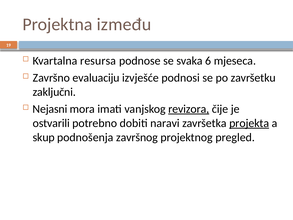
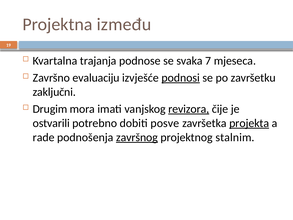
resursa: resursa -> trajanja (98, 61)
6: 6 -> 7 (208, 61)
podnosi underline: none -> present (181, 78)
Nejasni: Nejasni -> Drugim (50, 109)
naravi: naravi -> posve (165, 123)
skup: skup -> rade (44, 137)
završnog underline: none -> present (137, 137)
pregled: pregled -> stalnim (235, 137)
